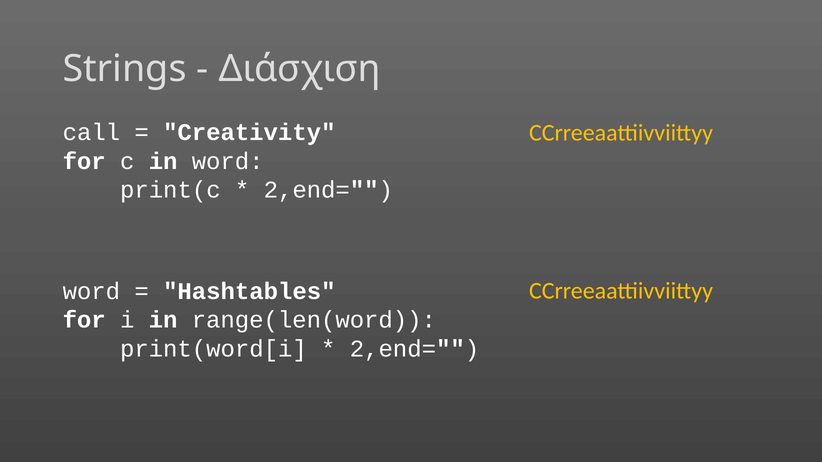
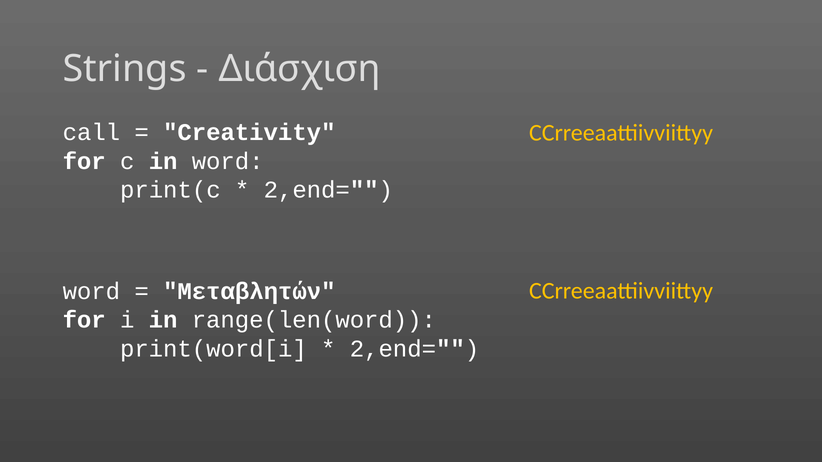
Hashtables: Hashtables -> Μεταβλητών (249, 291)
